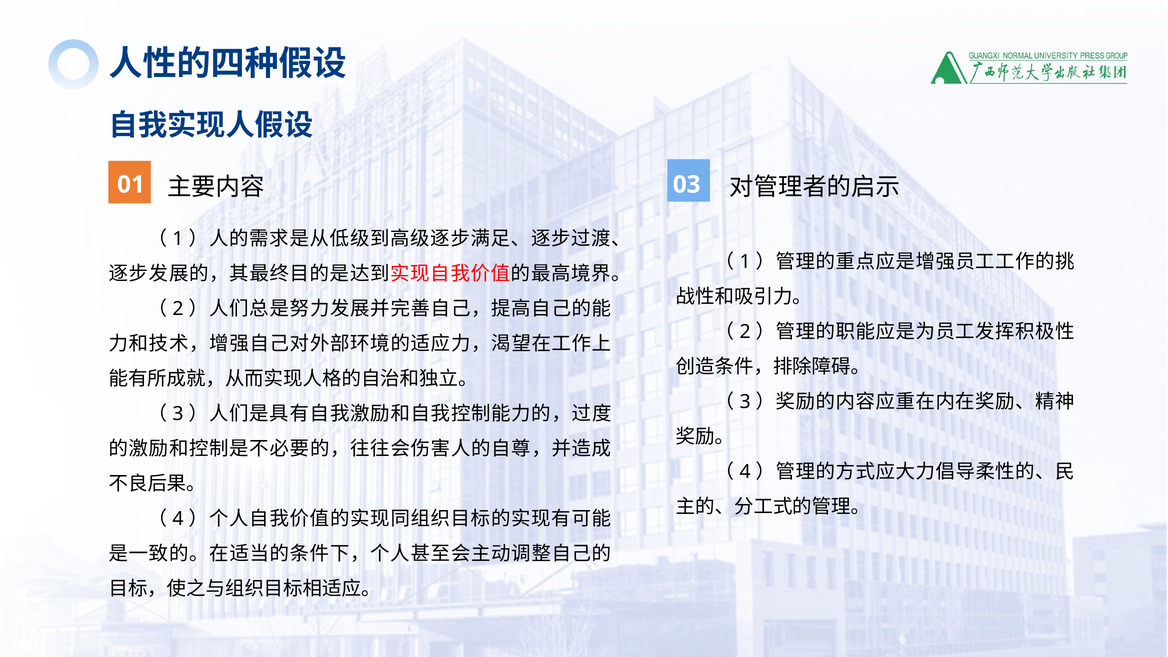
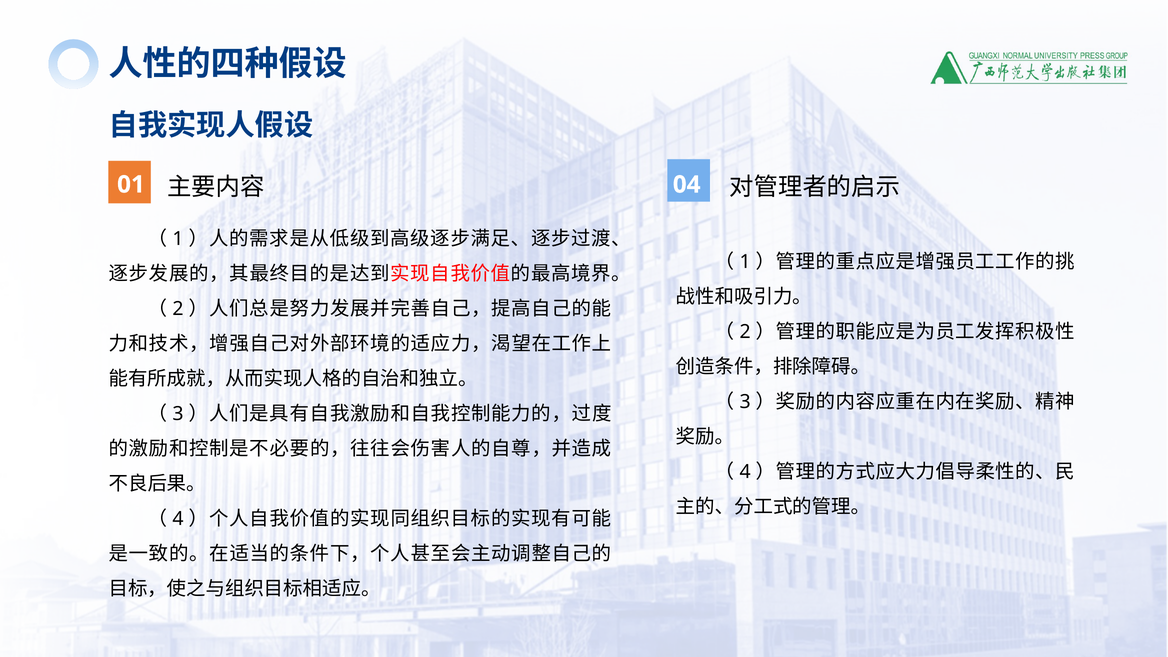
03: 03 -> 04 (687, 185)
